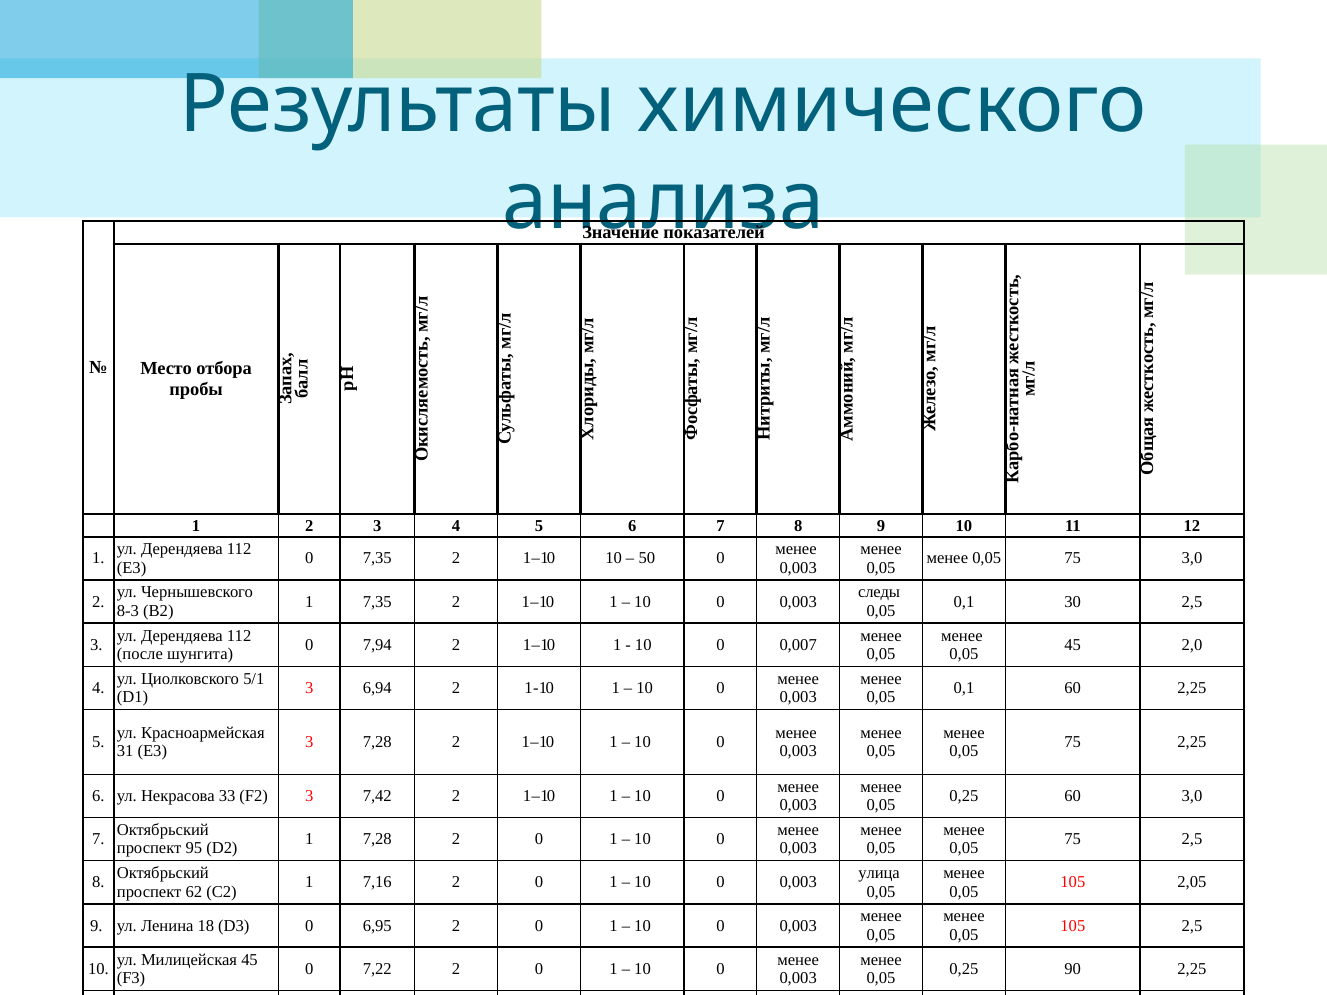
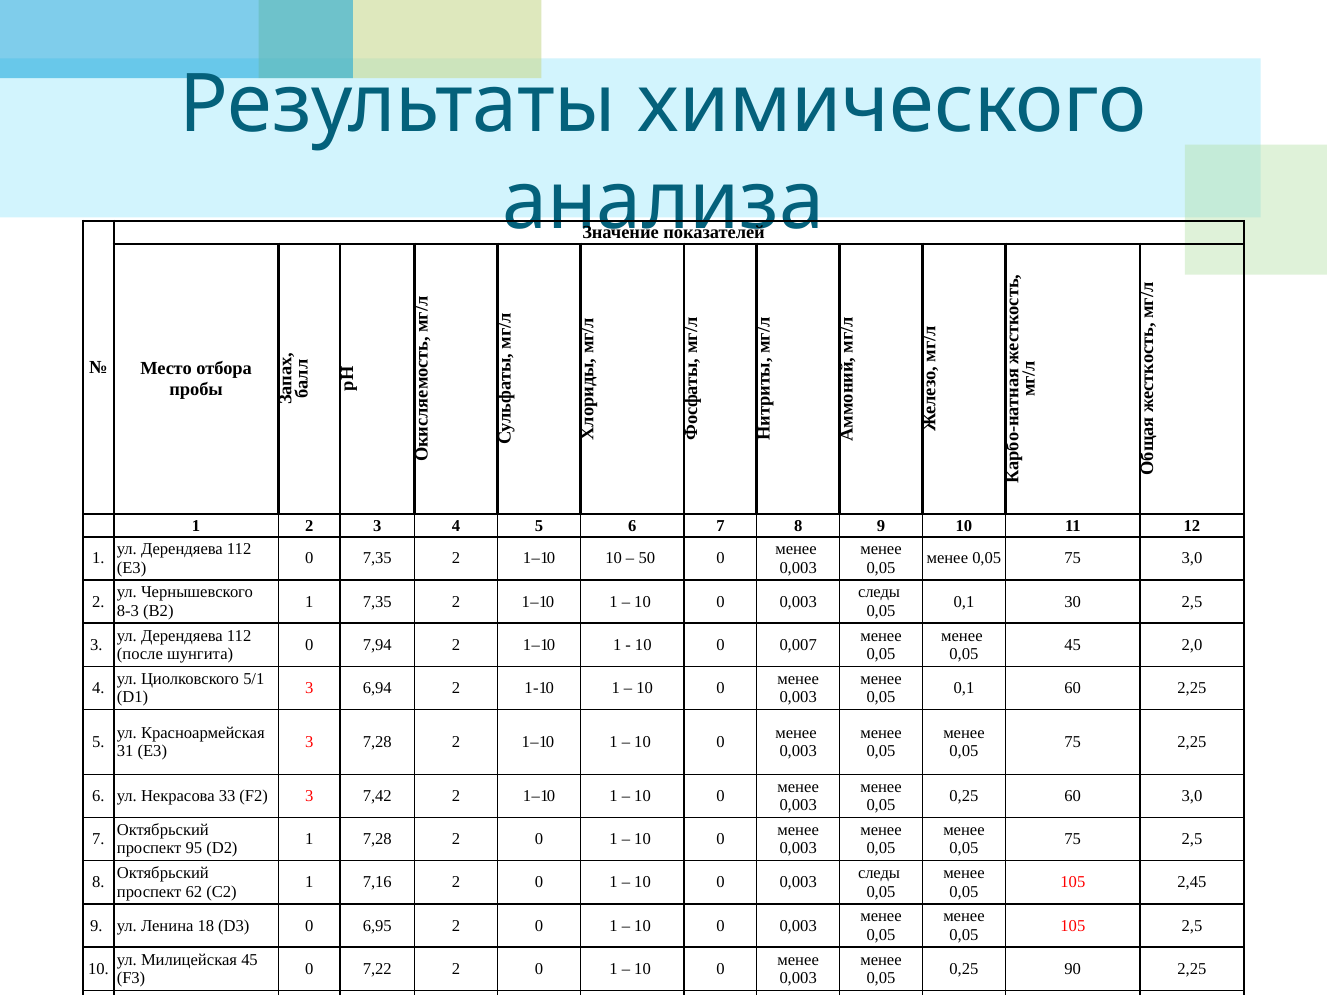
улица: улица -> следы (879, 873)
2,05: 2,05 -> 2,45 (1192, 883)
